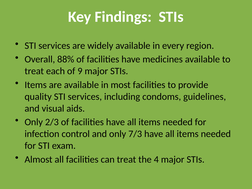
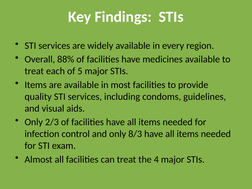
9: 9 -> 5 (80, 71)
7/3: 7/3 -> 8/3 (135, 134)
